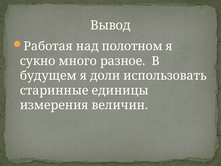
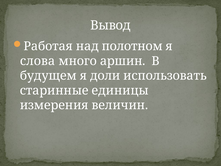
сукно: сукно -> слова (38, 61)
разное: разное -> аршин (123, 61)
